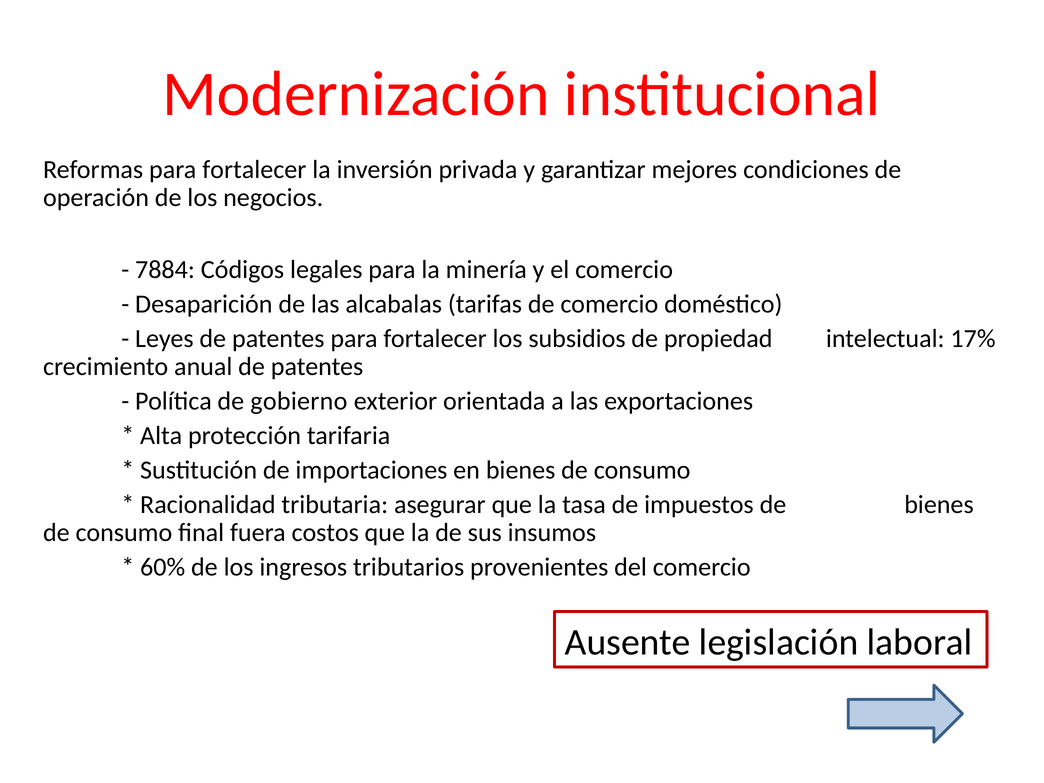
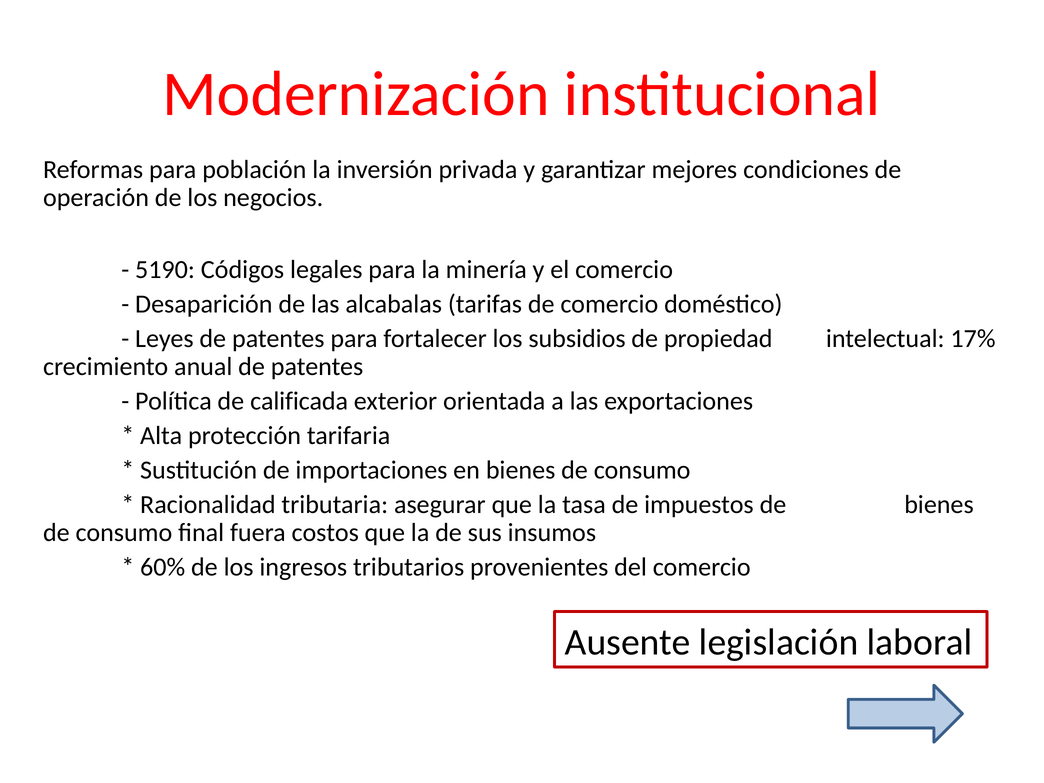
Reformas para fortalecer: fortalecer -> población (254, 170)
7884: 7884 -> 5190 (165, 270)
gobierno: gobierno -> calificada (299, 401)
